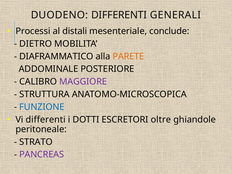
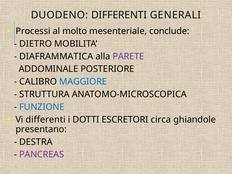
distali: distali -> molto (75, 31)
DIAFRAMMATICO: DIAFRAMMATICO -> DIAFRAMMATICA (56, 56)
PARETE colour: orange -> purple (128, 56)
MAGGIORE colour: purple -> blue (83, 82)
oltre: oltre -> circa (161, 120)
peritoneale: peritoneale -> presentano (41, 129)
STRATO: STRATO -> DESTRA (36, 142)
